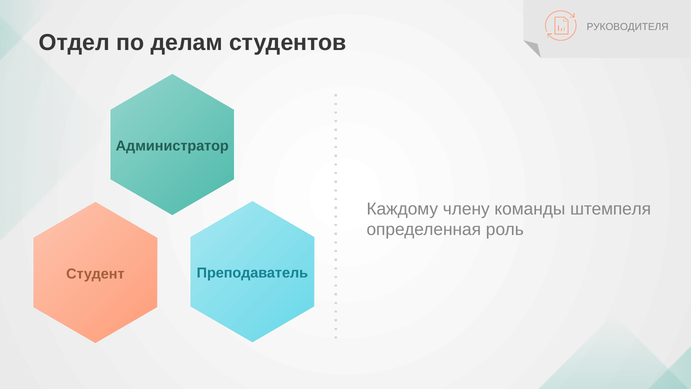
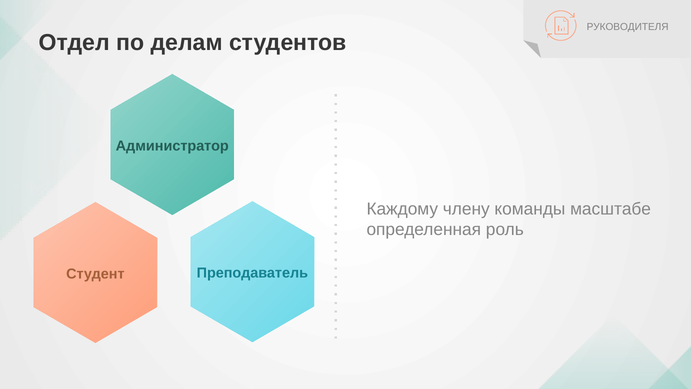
штемпеля: штемпеля -> масштабе (611, 209)
